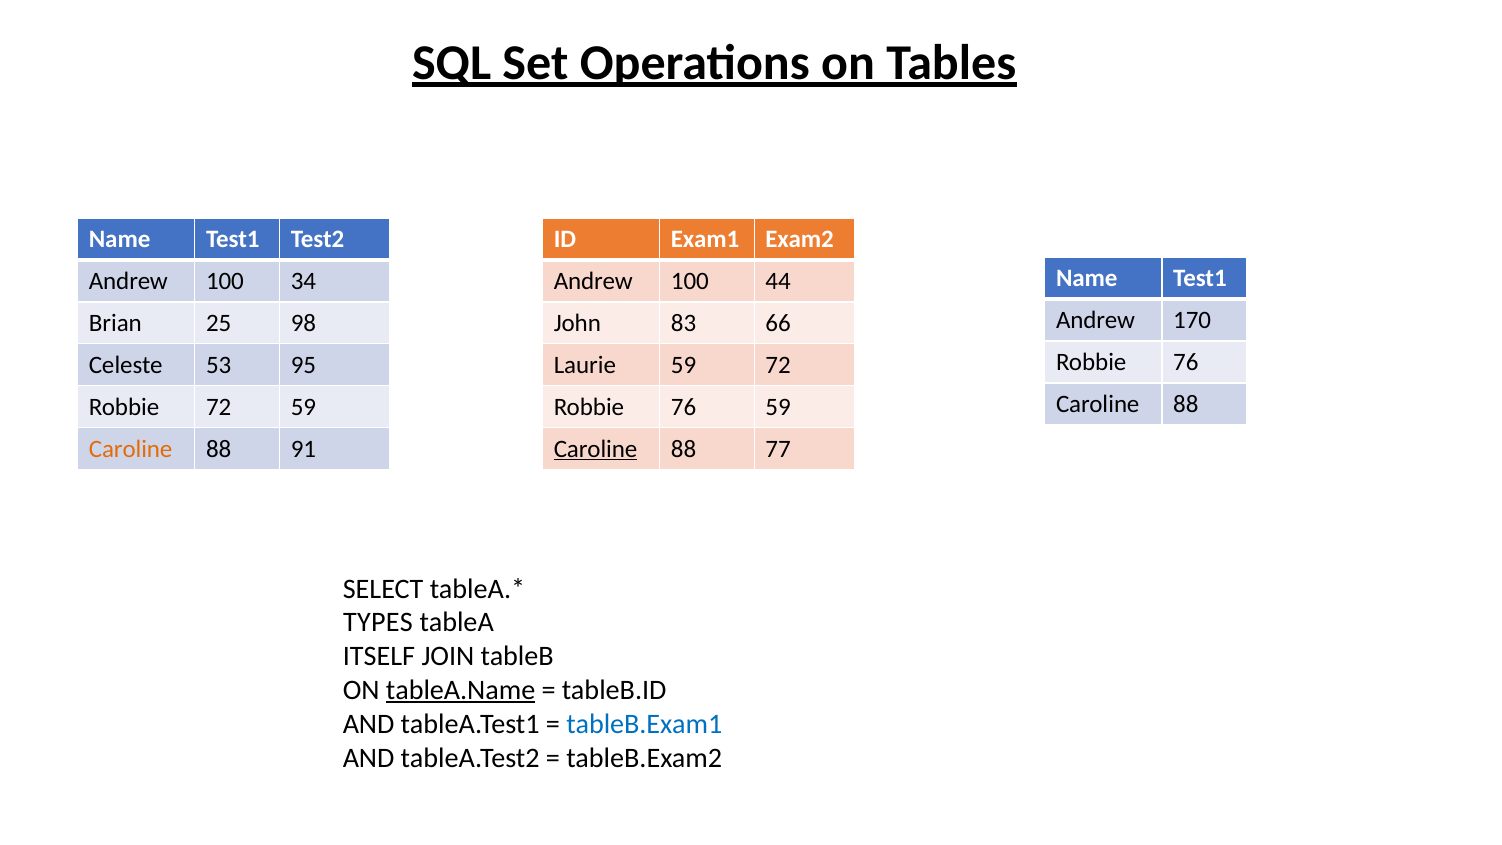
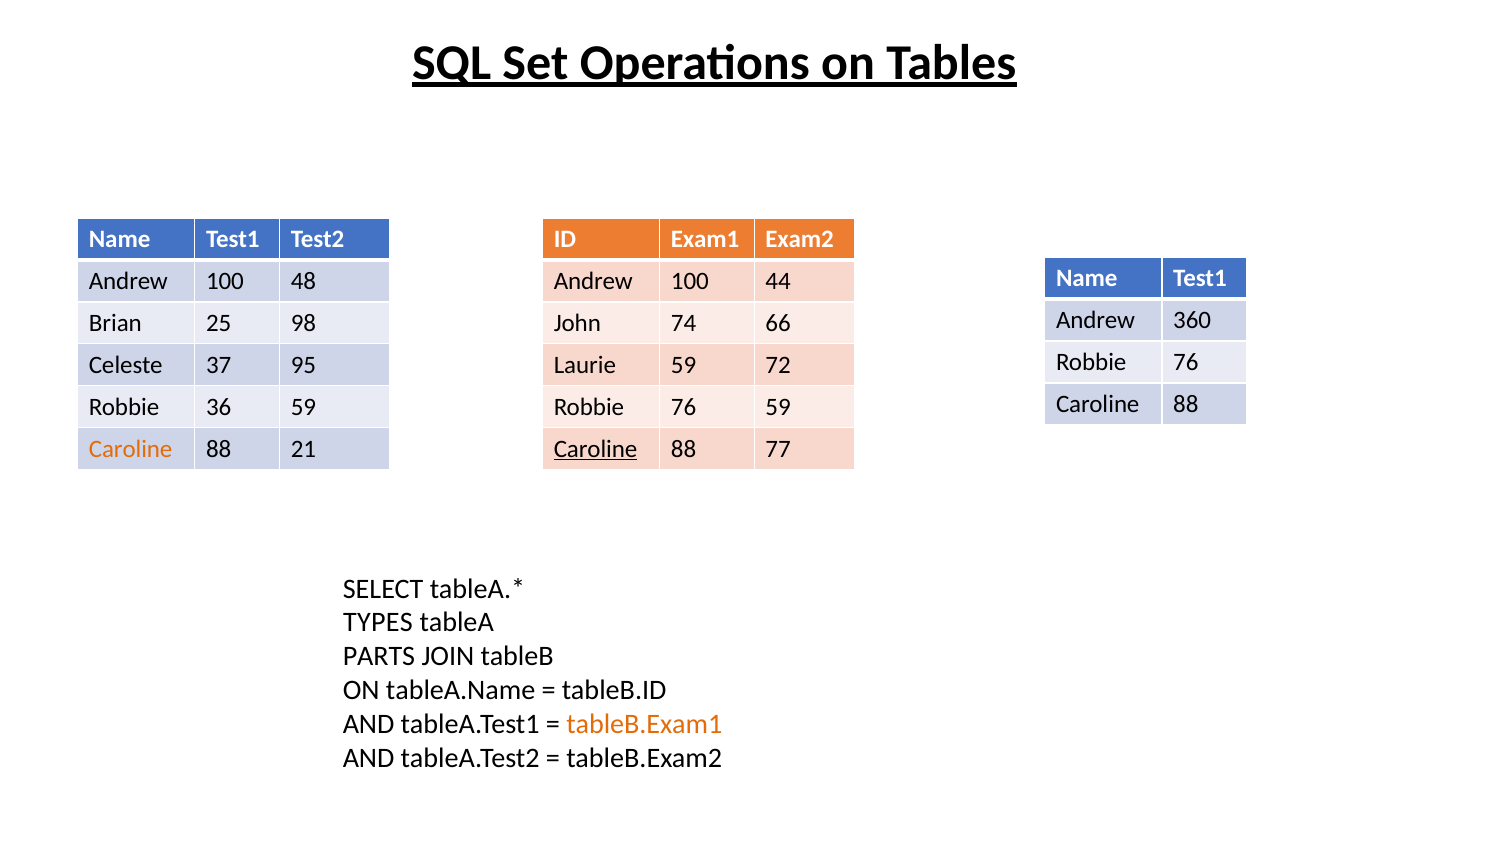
34: 34 -> 48 (303, 281)
170: 170 -> 360 (1192, 320)
83: 83 -> 74 (684, 323)
53: 53 -> 37 (219, 365)
Robbie 72: 72 -> 36 (219, 407)
91: 91 -> 21 (303, 449)
ITSELF: ITSELF -> PARTS (379, 656)
tableA.Name underline: present -> none (461, 690)
tableB.Exam1 colour: blue -> orange (644, 724)
